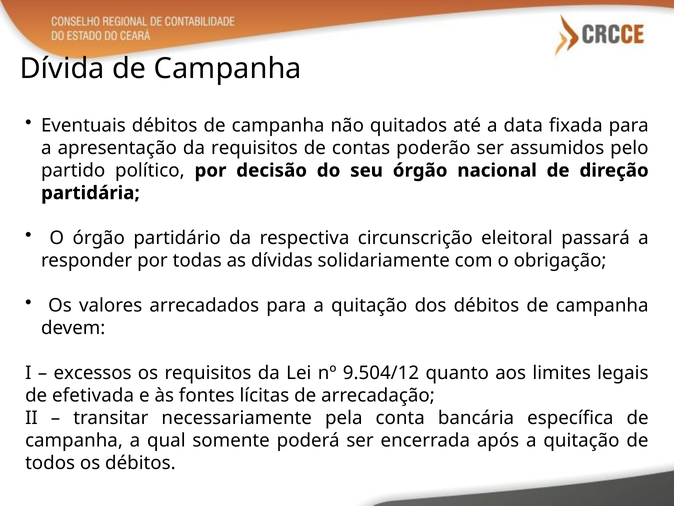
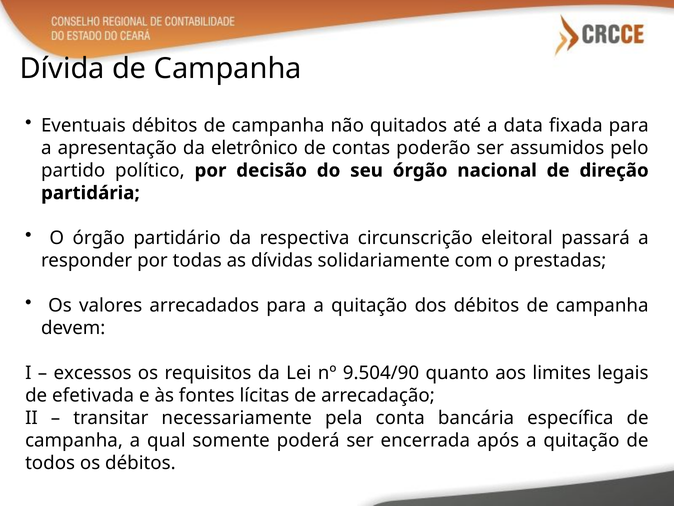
da requisitos: requisitos -> eletrônico (255, 148)
obrigação: obrigação -> prestadas (560, 260)
9.504/12: 9.504/12 -> 9.504/90 (381, 373)
